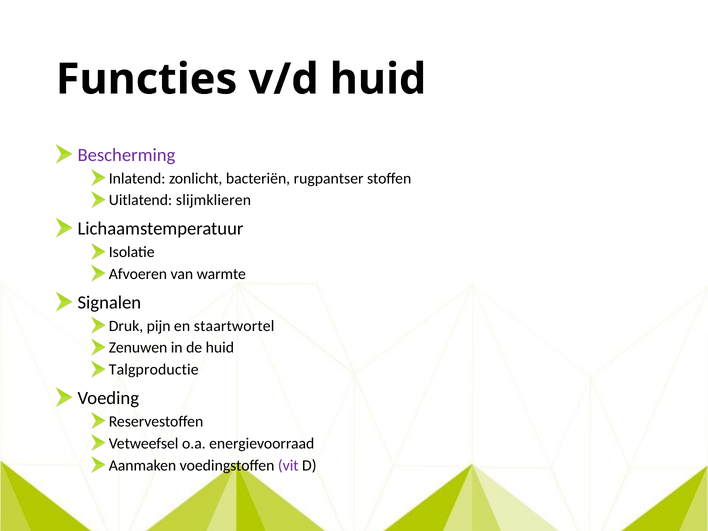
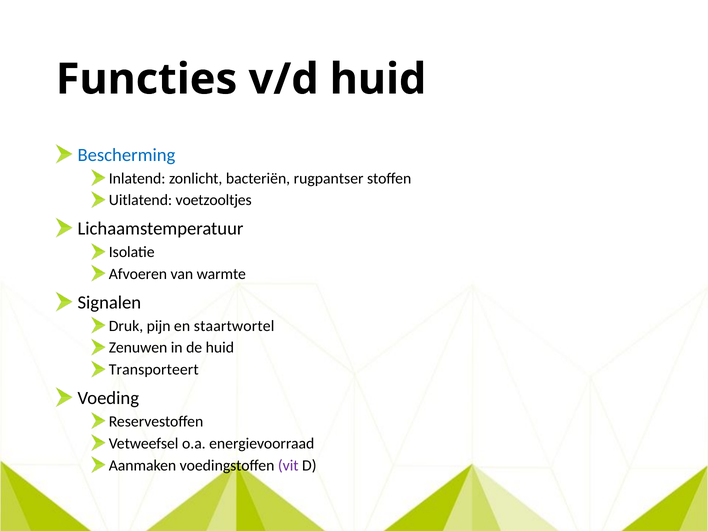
Bescherming colour: purple -> blue (126, 155)
slijmklieren: slijmklieren -> voetzooltjes (214, 200)
Talgproductie: Talgproductie -> Transporteert (154, 370)
